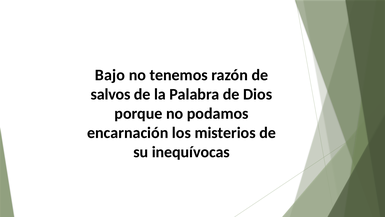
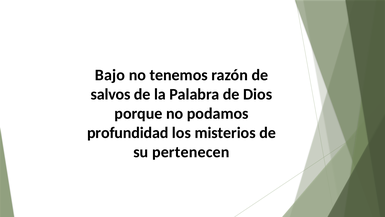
encarnación: encarnación -> profundidad (128, 133)
inequívocas: inequívocas -> pertenecen (191, 152)
